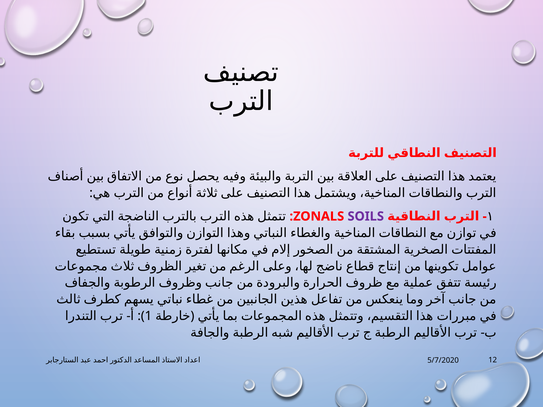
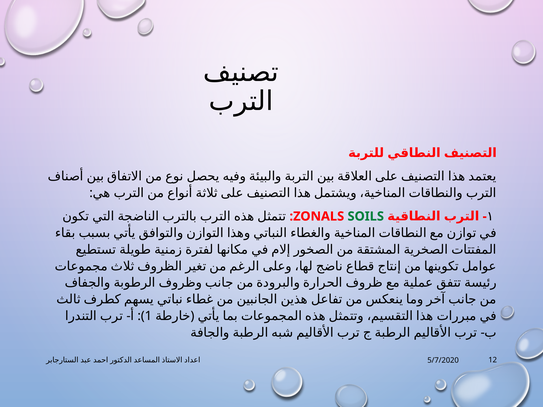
SOILS colour: purple -> green (366, 216)
